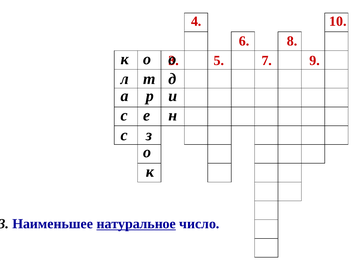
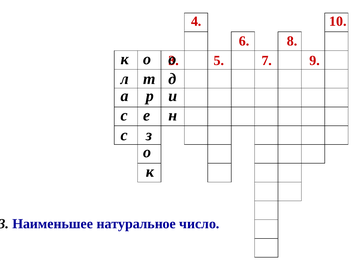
натуральное underline: present -> none (136, 224)
